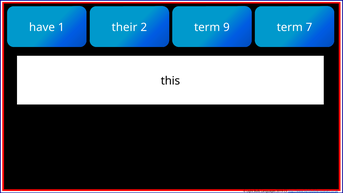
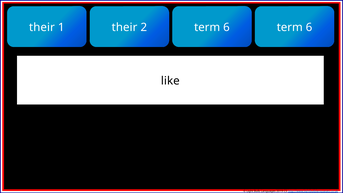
have: have -> their (42, 27)
2 term 9: 9 -> 6 (226, 27)
7: 7 -> 6 (309, 27)
this: this -> like (170, 81)
